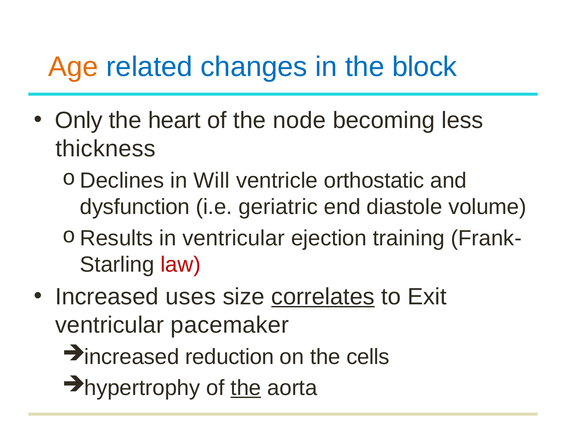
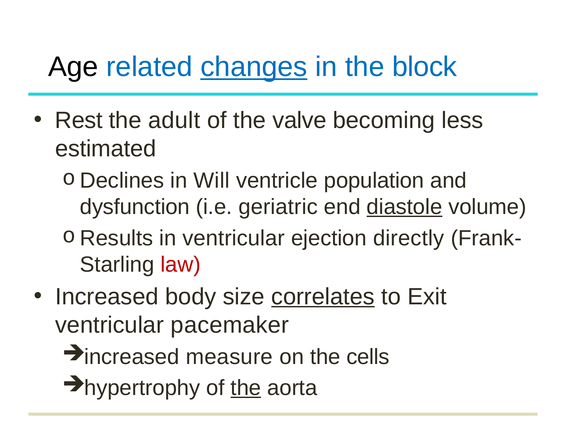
Age colour: orange -> black (73, 67)
changes underline: none -> present (254, 67)
Only: Only -> Rest (79, 121)
heart: heart -> adult (174, 121)
node: node -> valve (299, 121)
thickness: thickness -> estimated (106, 149)
orthostatic: orthostatic -> population (374, 181)
diastole underline: none -> present (404, 207)
training: training -> directly (409, 238)
uses: uses -> body (191, 297)
reduction: reduction -> measure (229, 357)
